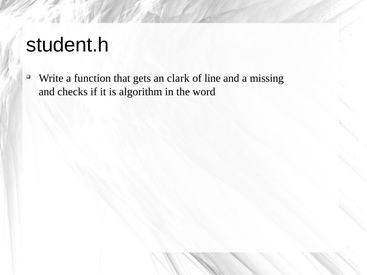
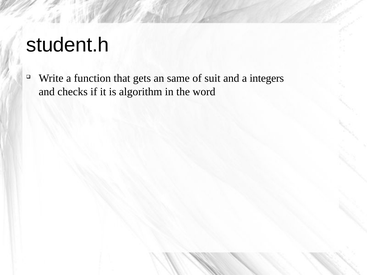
clark: clark -> same (178, 78)
line: line -> suit (212, 78)
missing: missing -> integers (267, 78)
